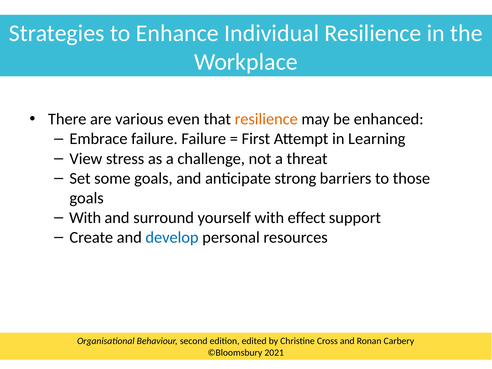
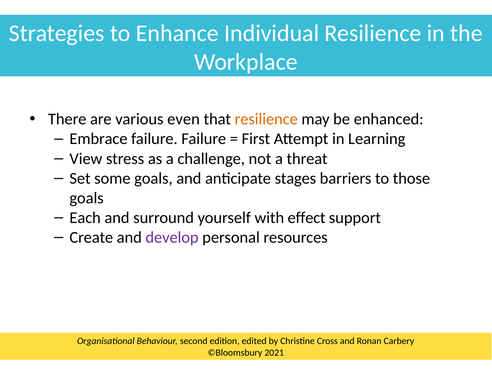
strong: strong -> stages (295, 178)
With: With -> Each (85, 218)
develop colour: blue -> purple (172, 237)
